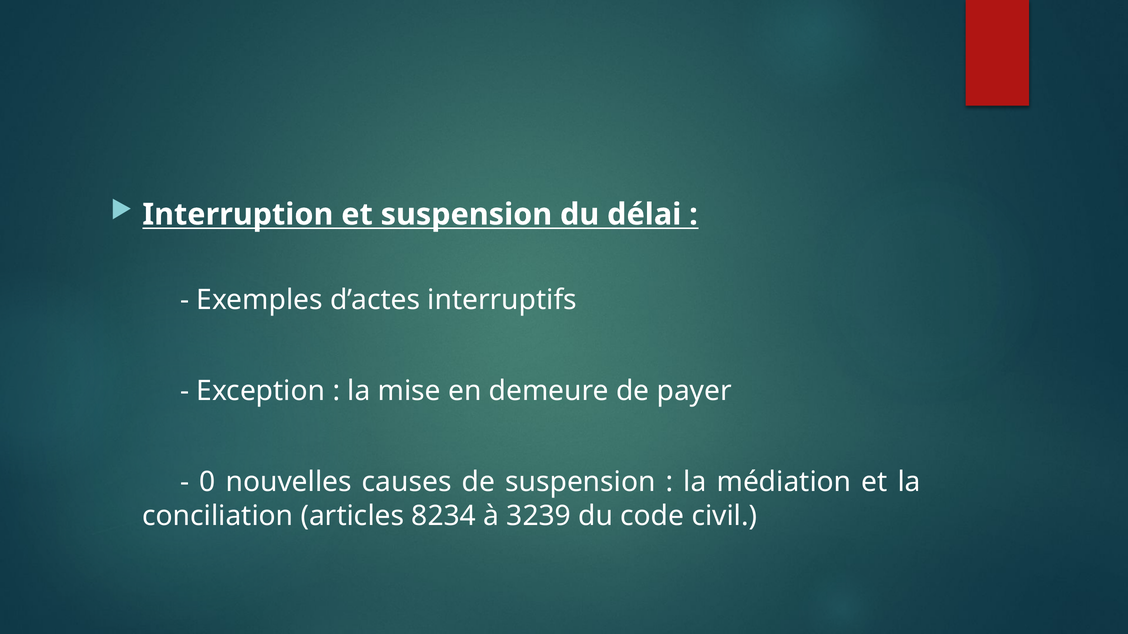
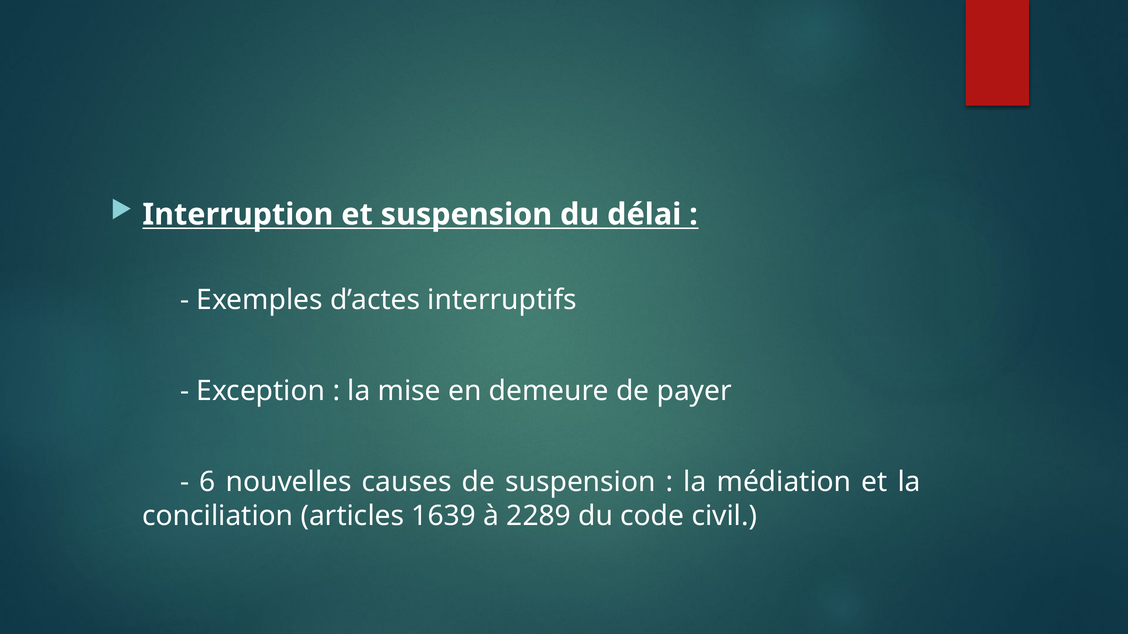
0: 0 -> 6 (207, 482)
8234: 8234 -> 1639 (444, 516)
3239: 3239 -> 2289 (539, 516)
